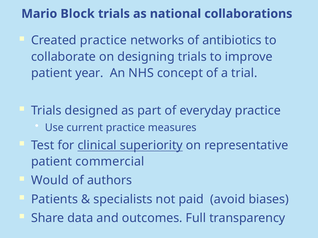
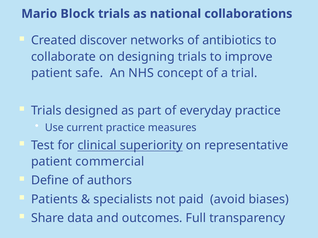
Created practice: practice -> discover (104, 41)
year: year -> safe (89, 73)
Would: Would -> Define (50, 181)
